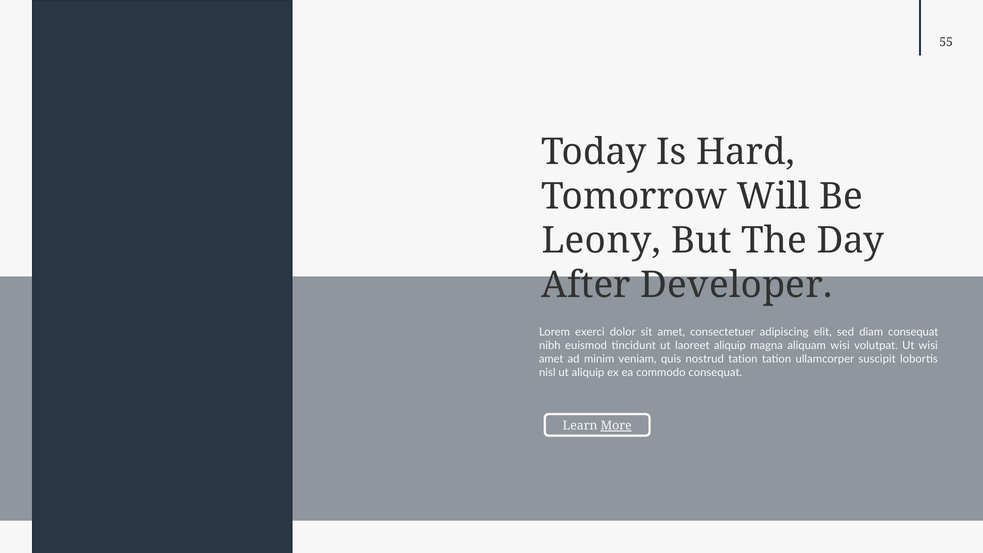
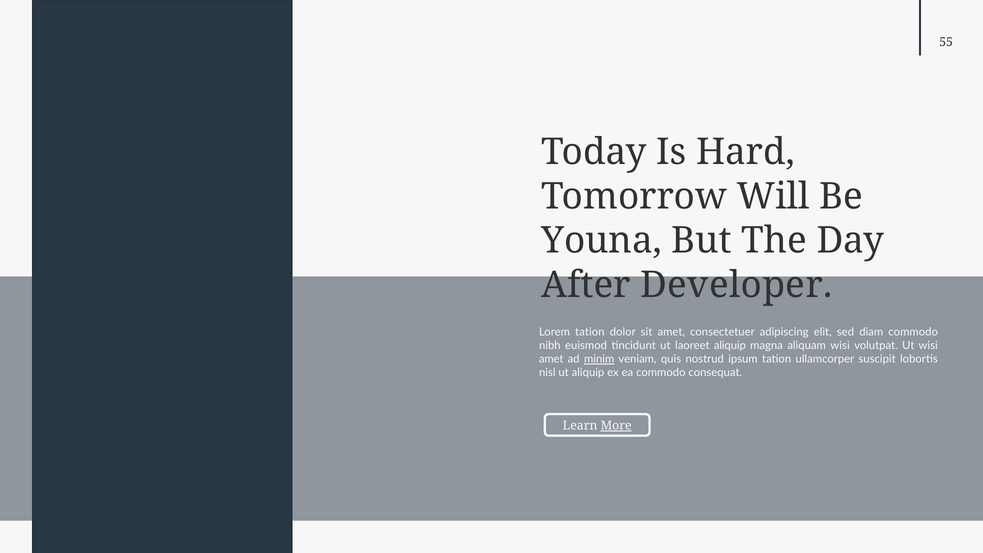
Leony: Leony -> Youna (602, 241)
Lorem exerci: exerci -> tation (590, 332)
diam consequat: consequat -> commodo (913, 332)
minim underline: none -> present (599, 359)
nostrud tation: tation -> ipsum (743, 359)
